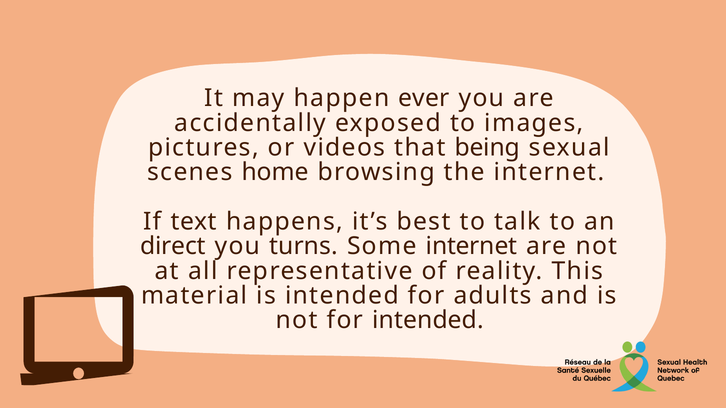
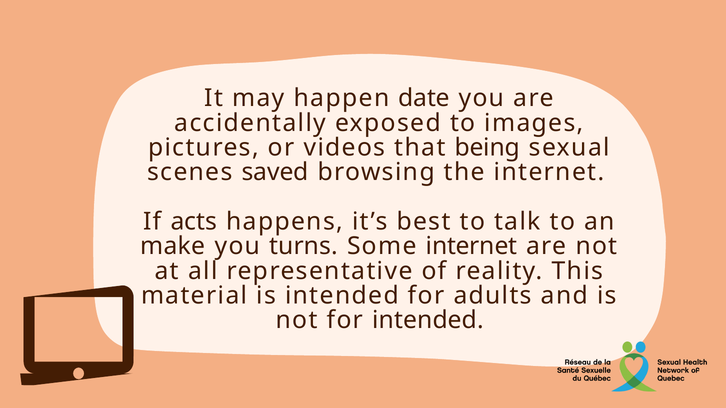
ever: ever -> date (424, 98)
home: home -> saved (275, 172)
text: text -> acts (194, 222)
direct: direct -> make (173, 246)
